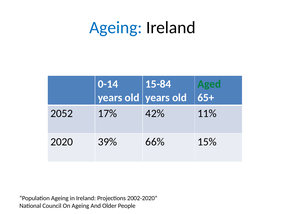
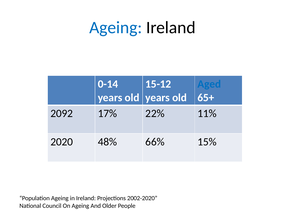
15-84: 15-84 -> 15-12 (158, 84)
Aged colour: green -> blue (209, 84)
2052: 2052 -> 2092 (62, 113)
42%: 42% -> 22% (155, 113)
39%: 39% -> 48% (107, 142)
